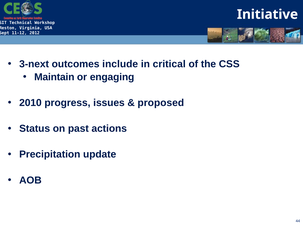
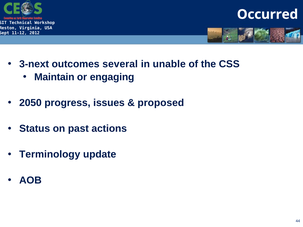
Initiative: Initiative -> Occurred (267, 14)
include: include -> several (120, 64)
critical: critical -> unable (169, 64)
2010: 2010 -> 2050 (30, 103)
Precipitation: Precipitation -> Terminology (50, 155)
